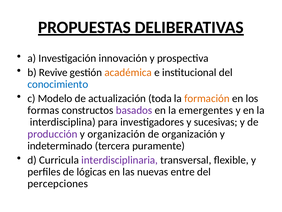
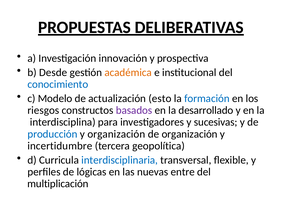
Revive: Revive -> Desde (53, 72)
toda: toda -> esto (160, 98)
formación colour: orange -> blue (207, 98)
formas: formas -> riesgos (43, 110)
emergentes: emergentes -> desarrollado (206, 110)
producción colour: purple -> blue (52, 134)
indeterminado: indeterminado -> incertidumbre (60, 146)
puramente: puramente -> geopolítica (159, 146)
interdisciplinaria colour: purple -> blue (120, 160)
percepciones: percepciones -> multiplicación (58, 183)
